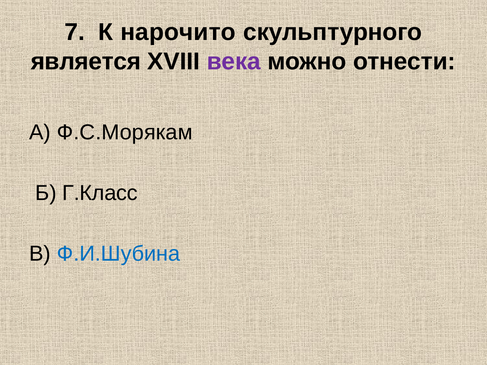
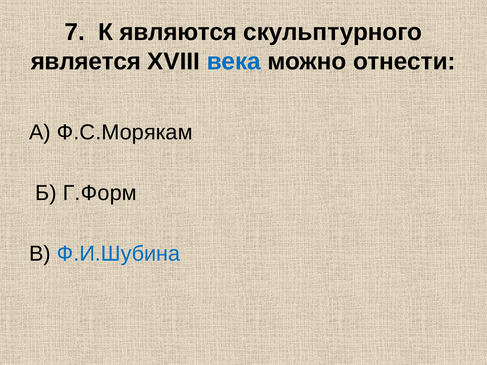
нарочито: нарочито -> являются (178, 32)
века colour: purple -> blue (234, 61)
Г.Класс: Г.Класс -> Г.Форм (100, 193)
